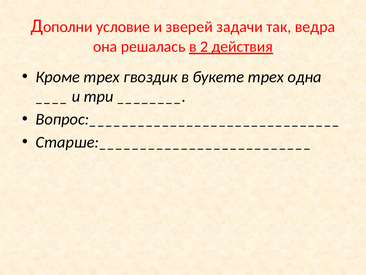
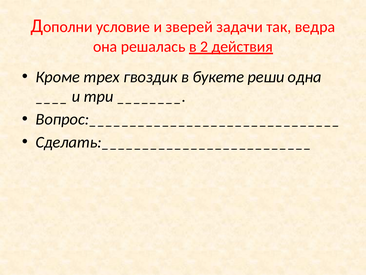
букете трех: трех -> реши (266, 77)
Старше:__________________________: Старше:__________________________ -> Сделать:__________________________ (174, 142)
